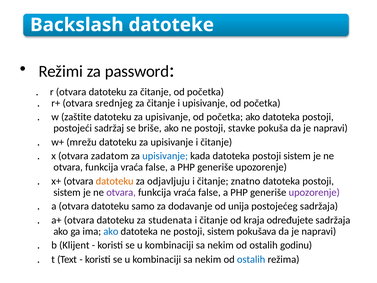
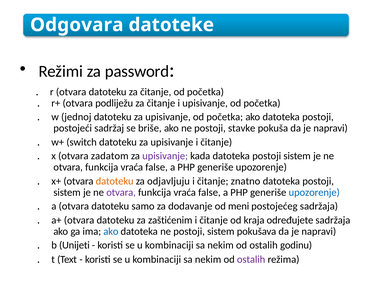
Backslash: Backslash -> Odgovara (77, 25)
srednjeg: srednjeg -> podliježu (114, 103)
zaštite: zaštite -> jednoj (76, 117)
mrežu: mrežu -> switch (82, 142)
upisivanje colour: blue -> purple (165, 156)
upozorenje colour: purple -> blue (314, 192)
unija: unija -> meni (239, 206)
studenata: studenata -> zaštićenim (170, 220)
Klijent: Klijent -> Unijeti (74, 245)
ostalih colour: blue -> purple (251, 259)
